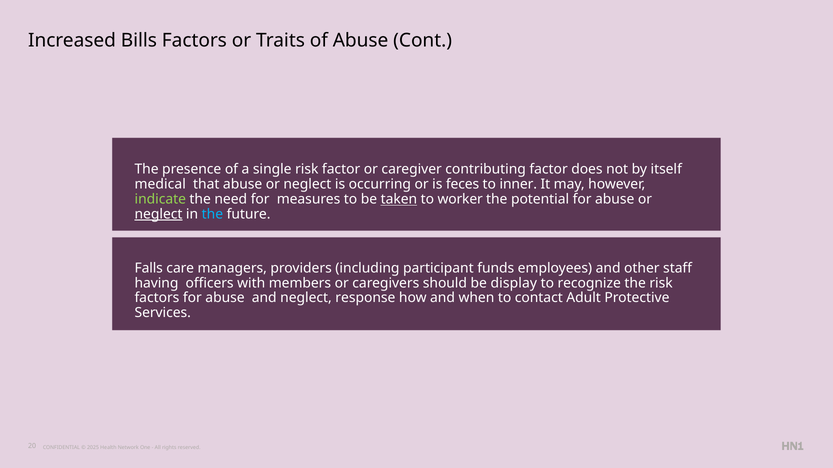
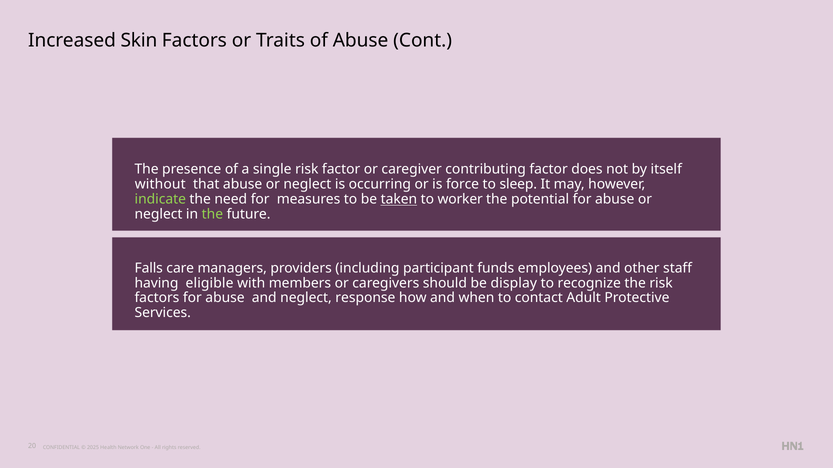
Bills: Bills -> Skin (139, 41)
medical: medical -> without (160, 184)
feces: feces -> force (463, 184)
inner: inner -> sleep (518, 184)
neglect underline: present -> none (159, 214)
the colour: light blue -> light green (212, 214)
officers: officers -> eligible (210, 283)
